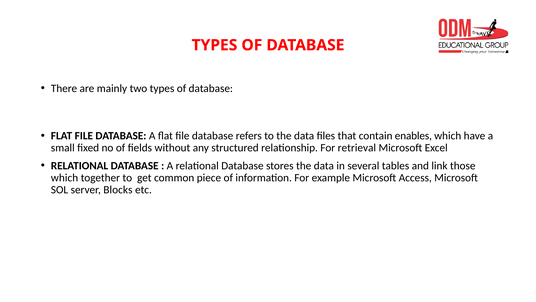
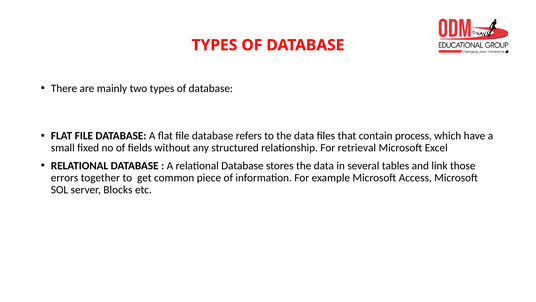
enables: enables -> process (413, 136)
which: which -> errors (65, 177)
